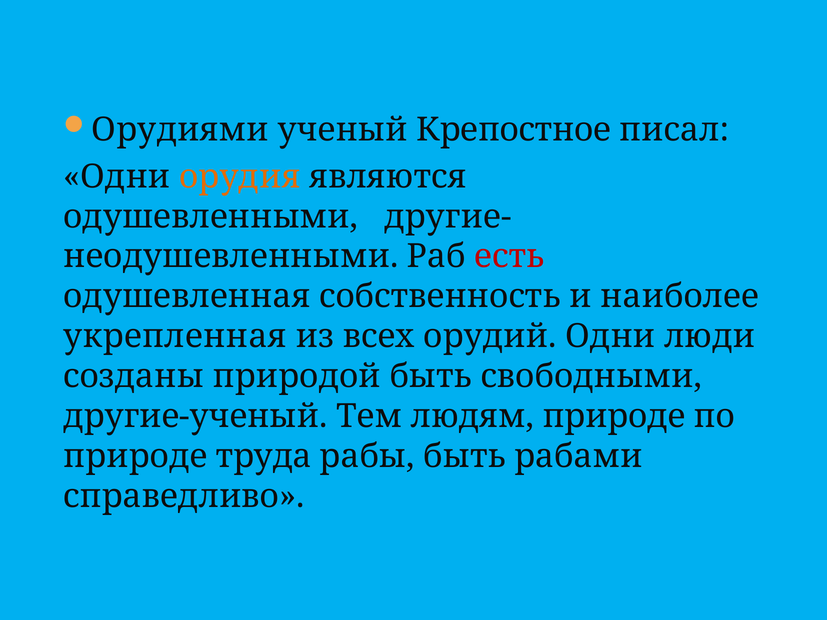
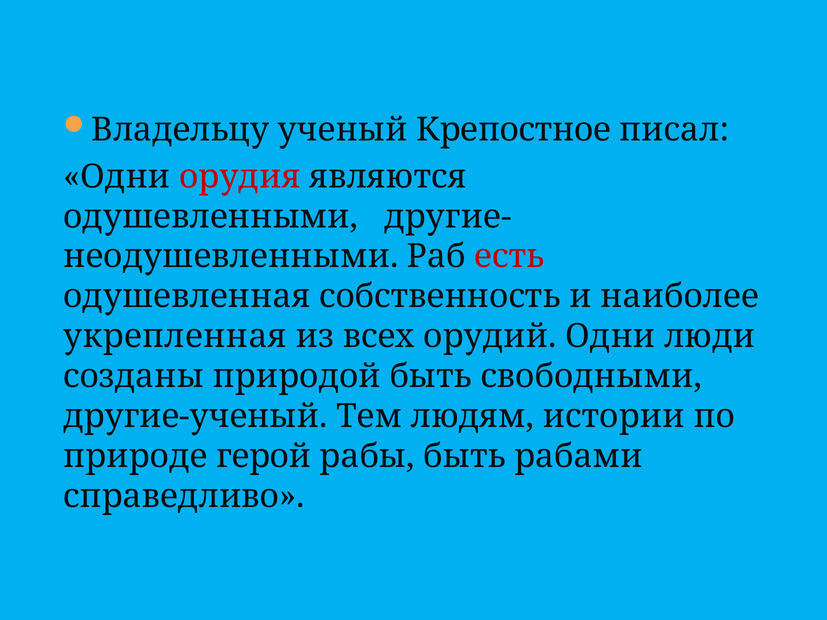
Орудиями: Орудиями -> Владельцу (180, 130)
орудия colour: orange -> red (240, 177)
людям природе: природе -> истории (614, 417)
труда: труда -> герой (264, 457)
